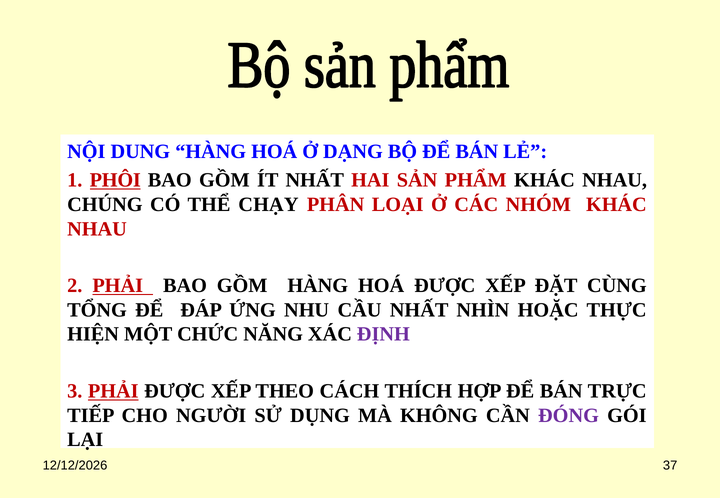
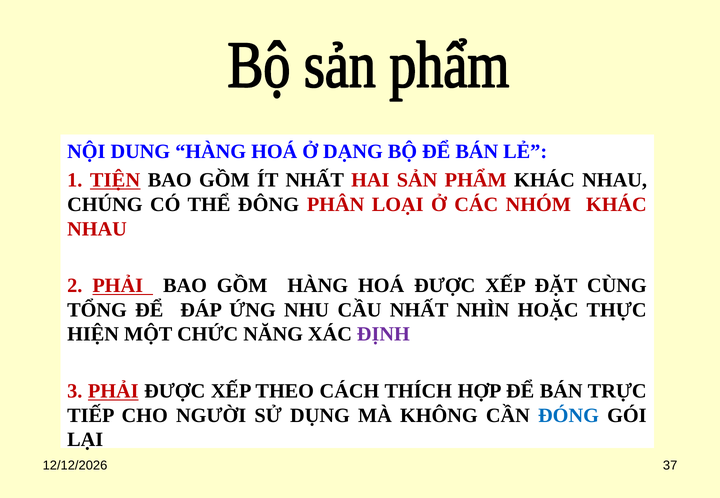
PHÔI: PHÔI -> TIỆN (115, 180)
CHẠY: CHẠY -> ĐÔNG (269, 205)
ĐÓNG colour: purple -> blue (569, 416)
